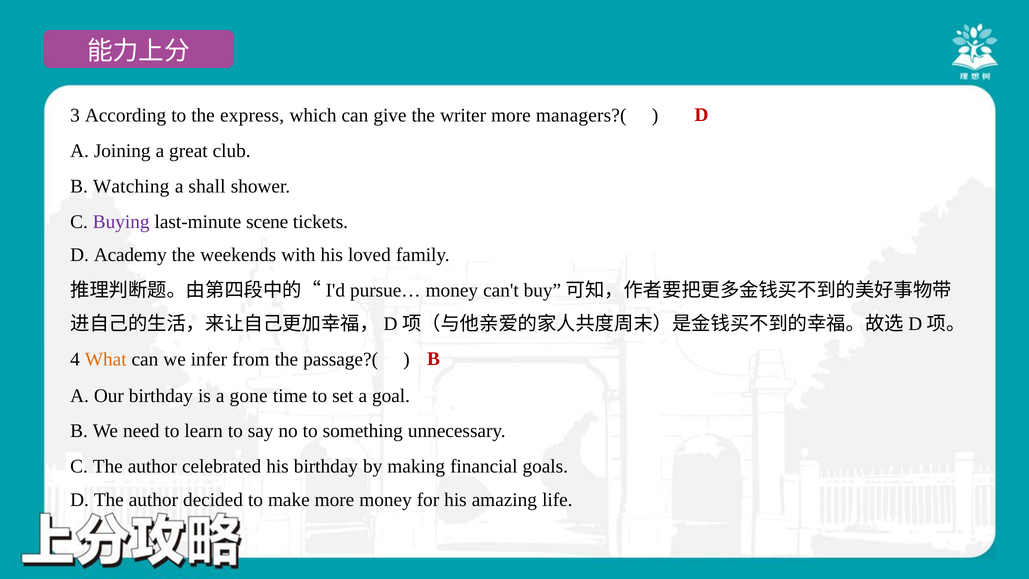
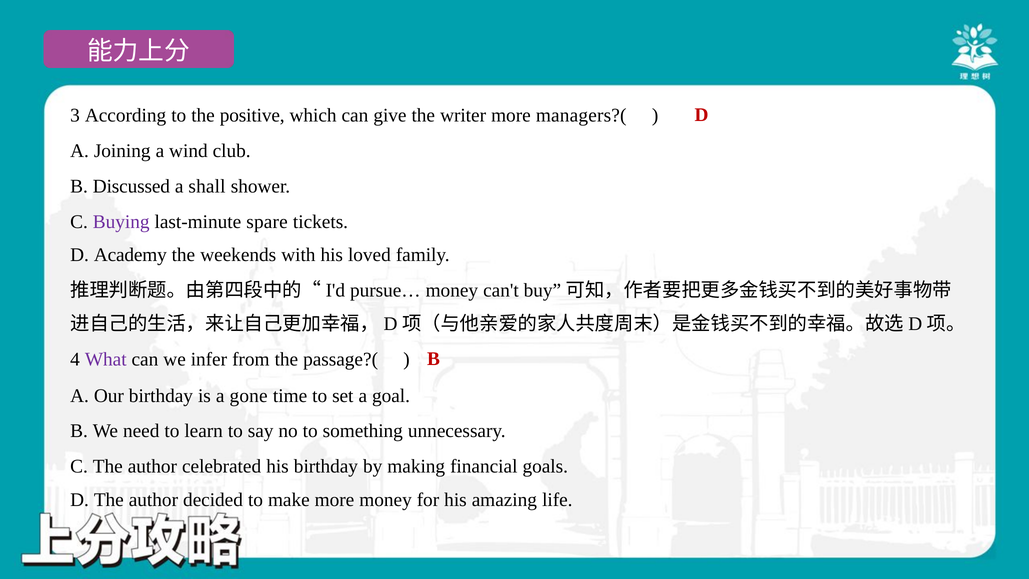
express: express -> positive (252, 115)
great: great -> wind (188, 151)
Watching: Watching -> Discussed (131, 186)
scene: scene -> spare (267, 222)
What colour: orange -> purple (106, 359)
